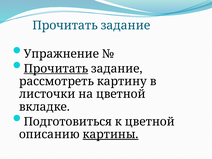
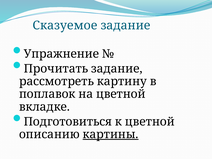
Прочитать: Прочитать -> Сказуемое (65, 25)
Прочитать underline: present -> none (56, 69)
листочки: листочки -> поплавок (47, 94)
